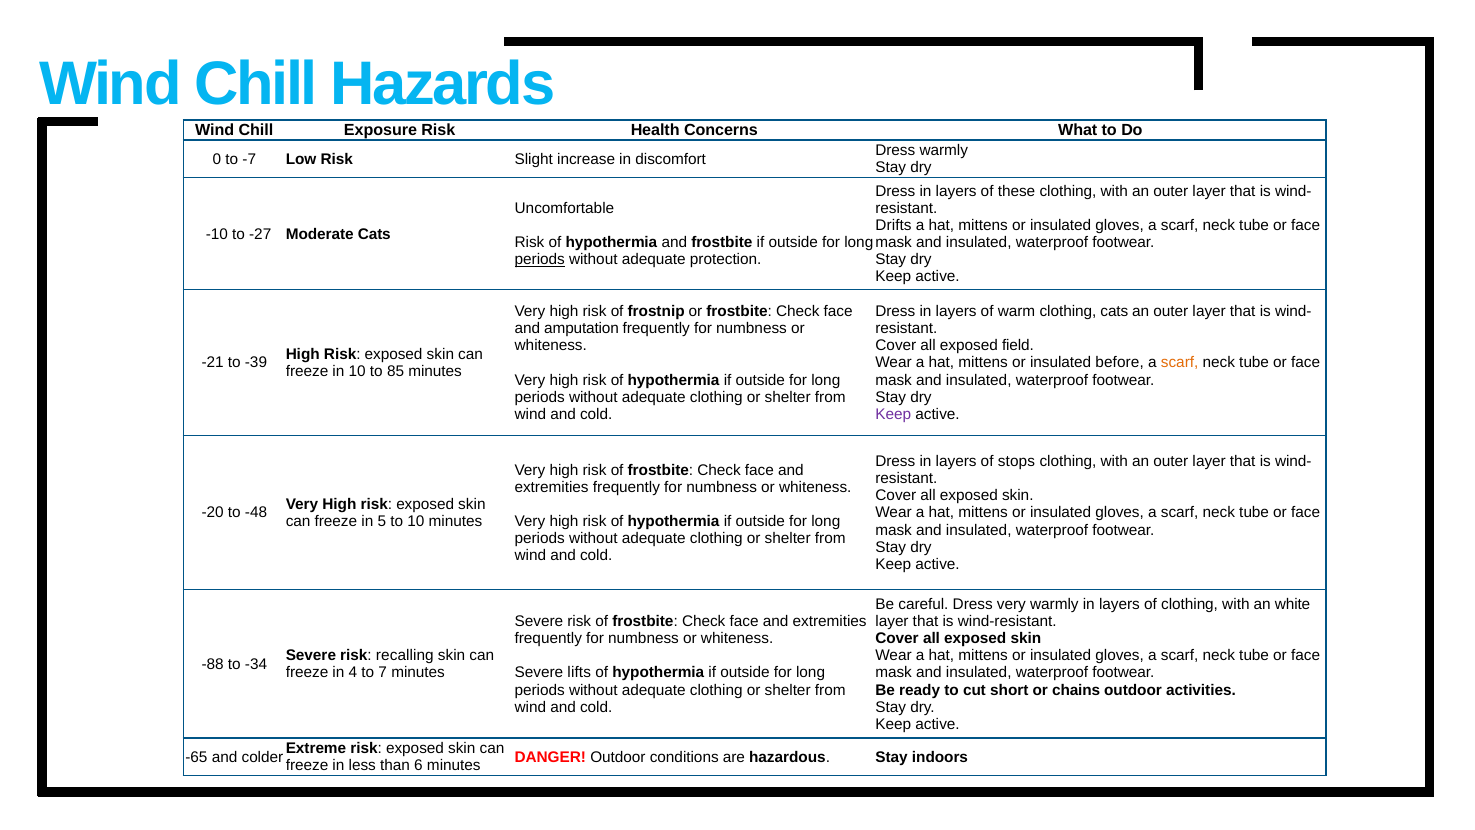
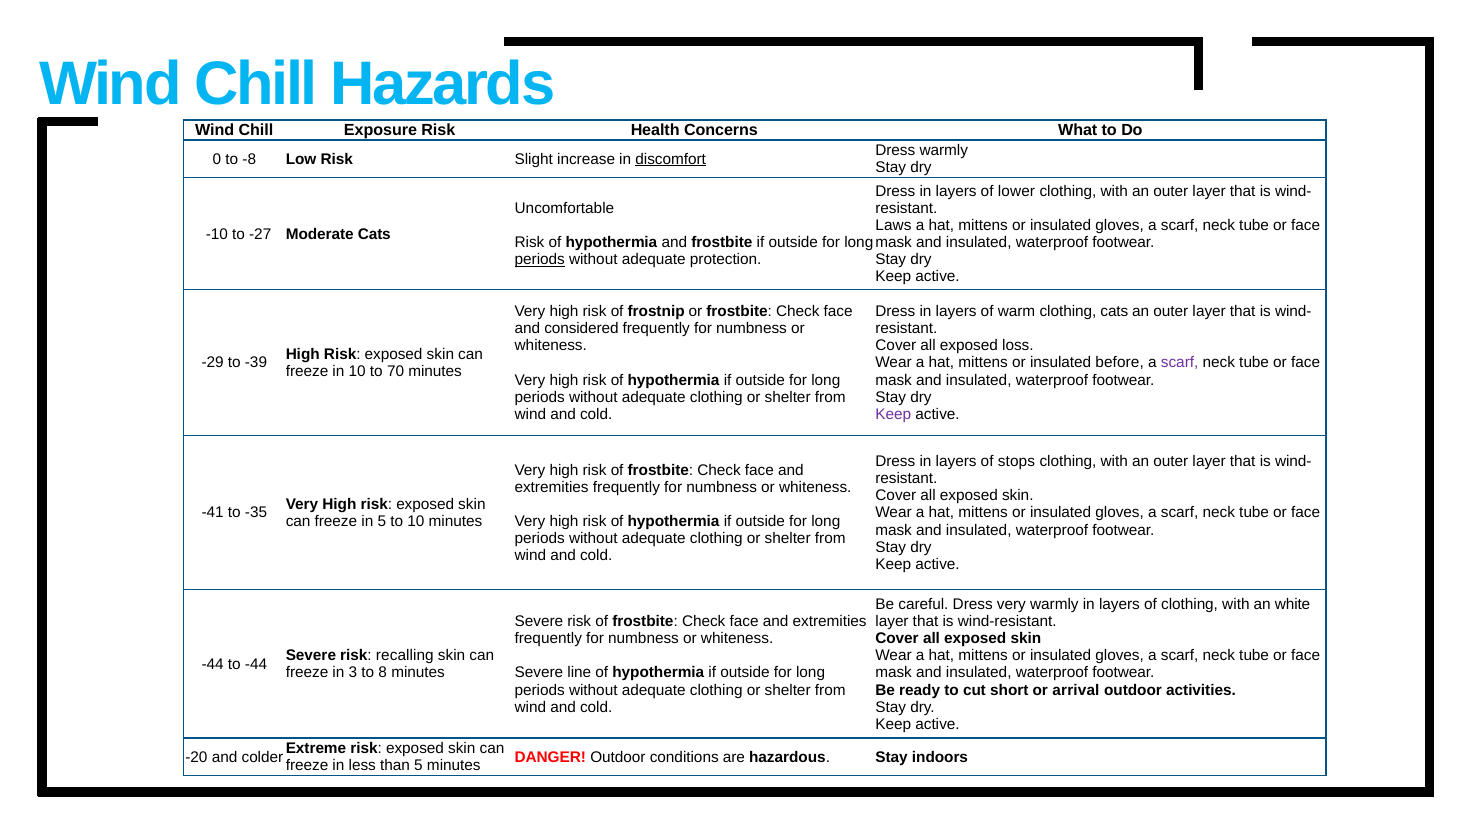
-7: -7 -> -8 (249, 159)
discomfort underline: none -> present (671, 159)
these: these -> lower (1016, 191)
Drifts: Drifts -> Laws (894, 225)
amputation: amputation -> considered (582, 328)
field: field -> loss (1018, 345)
-21: -21 -> -29 (213, 363)
scarf colour: orange -> purple (1180, 363)
85: 85 -> 70 (396, 371)
-20: -20 -> -41 (213, 513)
-48: -48 -> -35 (256, 513)
-88: -88 -> -44 (213, 664)
to -34: -34 -> -44 (256, 664)
4: 4 -> 3 (353, 673)
7: 7 -> 8 (383, 673)
lifts: lifts -> line (579, 673)
chains: chains -> arrival (1076, 690)
-65: -65 -> -20 (196, 757)
than 6: 6 -> 5 (418, 766)
